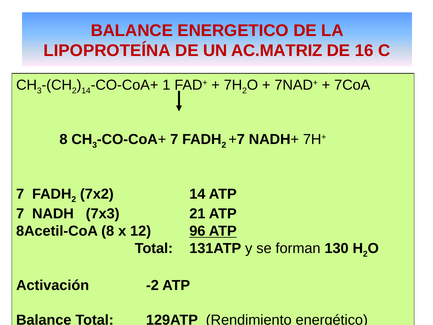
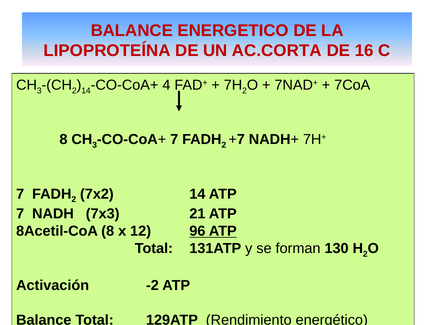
AC.MATRIZ: AC.MATRIZ -> AC.CORTA (277, 51)
1: 1 -> 4 (166, 85)
